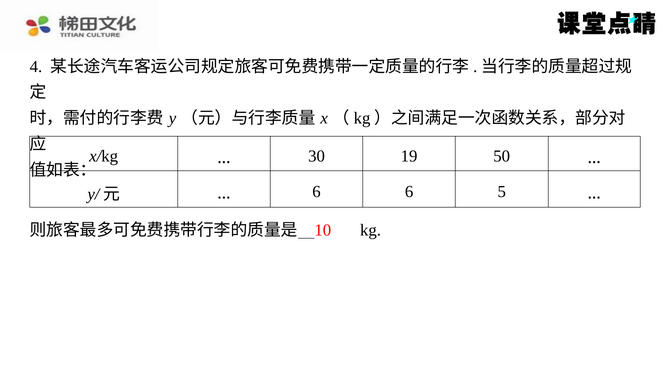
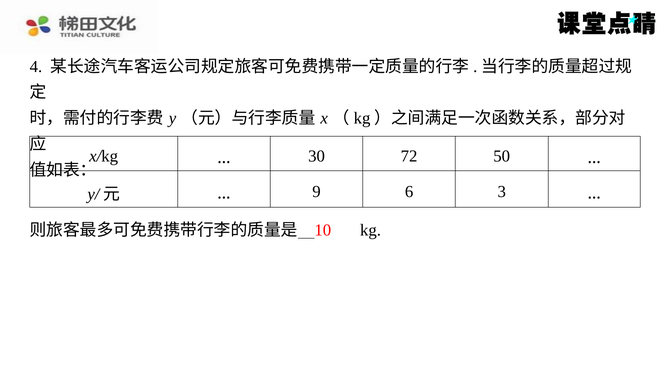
19: 19 -> 72 (409, 156)
6: 6 -> 9 (317, 192)
5: 5 -> 3 (502, 192)
